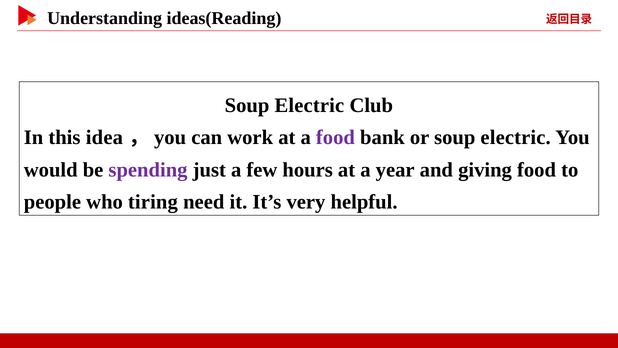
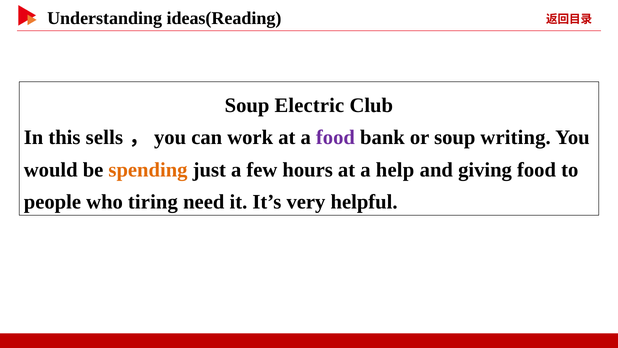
idea: idea -> sells (104, 137)
or soup electric: electric -> writing (516, 137)
spending colour: purple -> orange (148, 170)
year: year -> help (395, 170)
